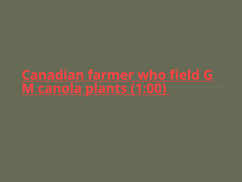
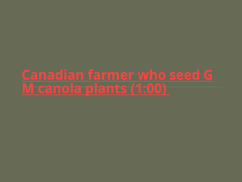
field: field -> seed (185, 75)
